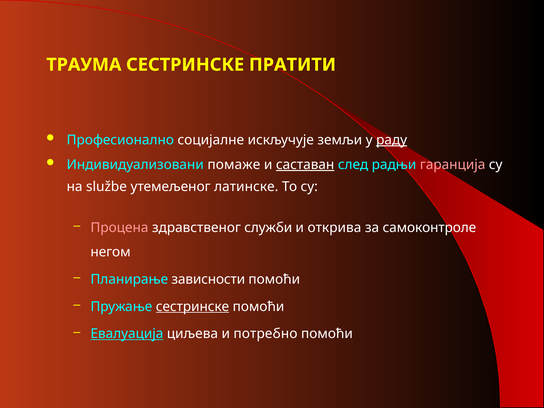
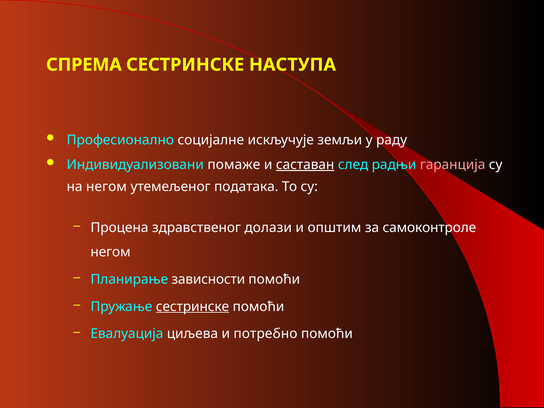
ТРАУМА: ТРАУМА -> СПРЕМА (84, 65)
ПРАТИТИ: ПРАТИТИ -> НАСТУПА (292, 65)
раду underline: present -> none (392, 140)
на službe: službe -> негом (106, 187)
латинске: латинске -> података (246, 187)
Процена colour: pink -> white (119, 228)
служби: служби -> долази (268, 228)
открива: открива -> општим (334, 228)
Евалуација underline: present -> none (127, 334)
